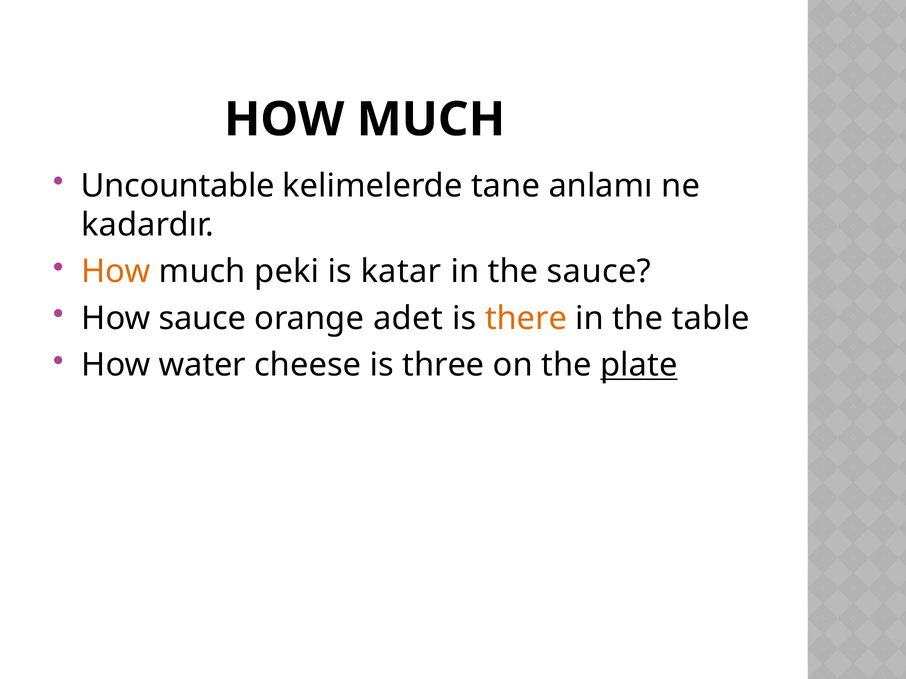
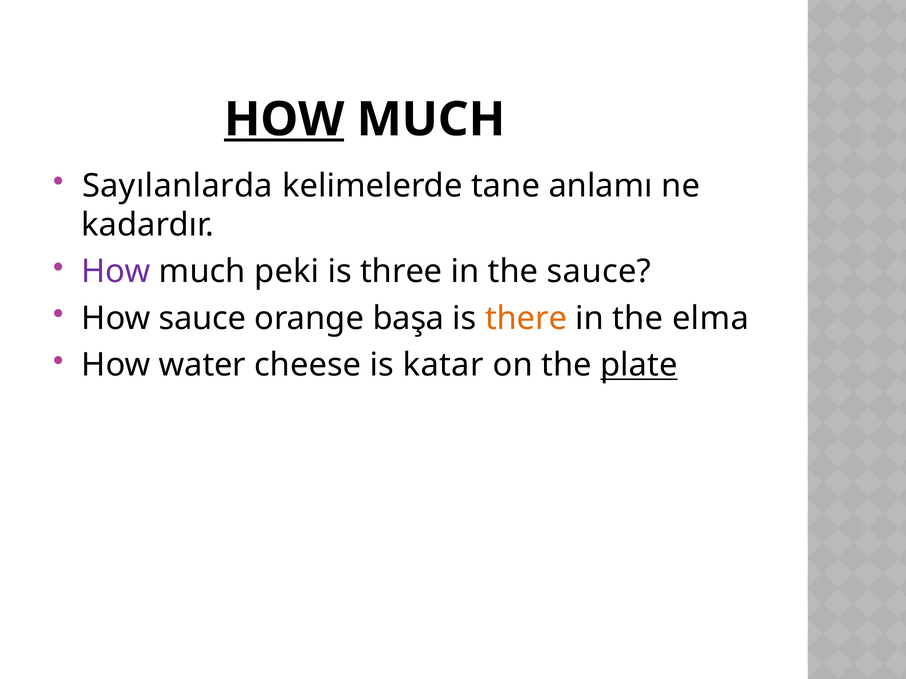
HOW underline: none -> present (284, 120)
Uncountable: Uncountable -> Sayılanlarda (177, 186)
How colour: orange -> purple (116, 272)
katar: katar -> three (401, 272)
adet: adet -> başa (408, 319)
table: table -> elma (711, 319)
three: three -> katar (443, 365)
